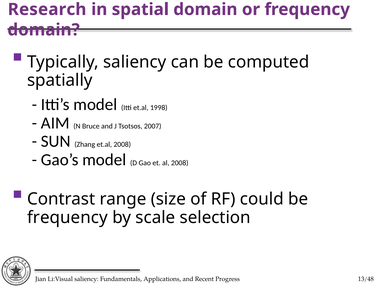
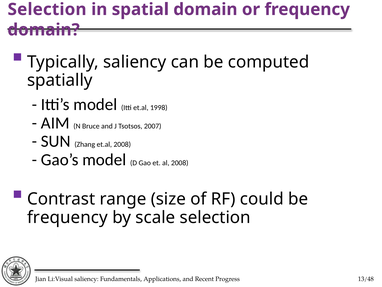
Research: Research -> Selection (47, 9)
